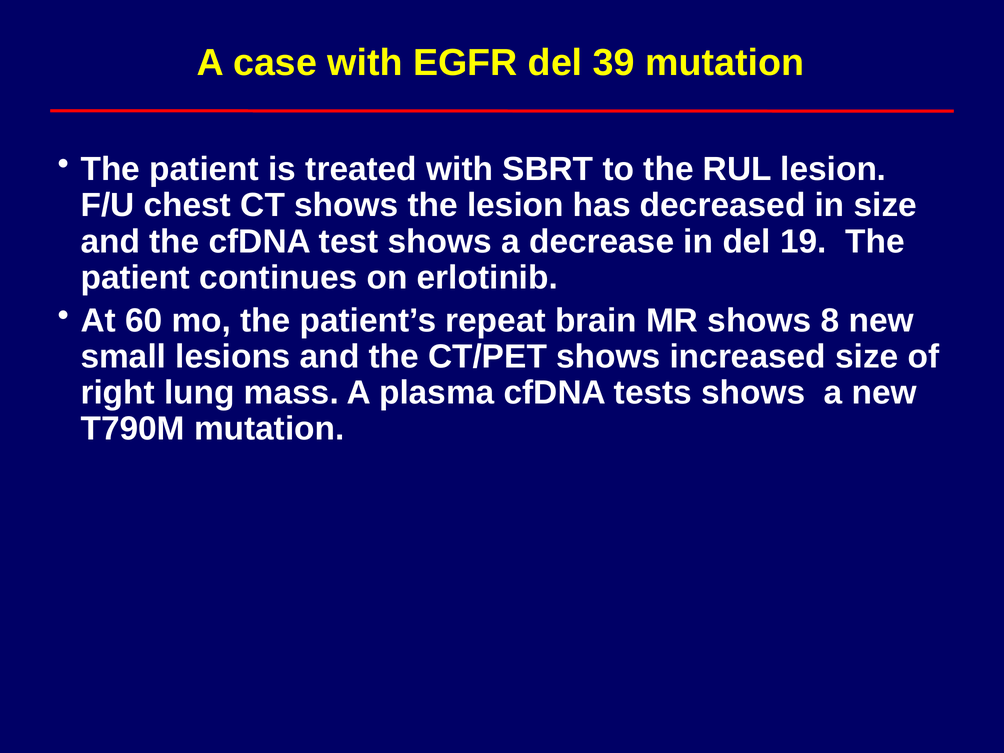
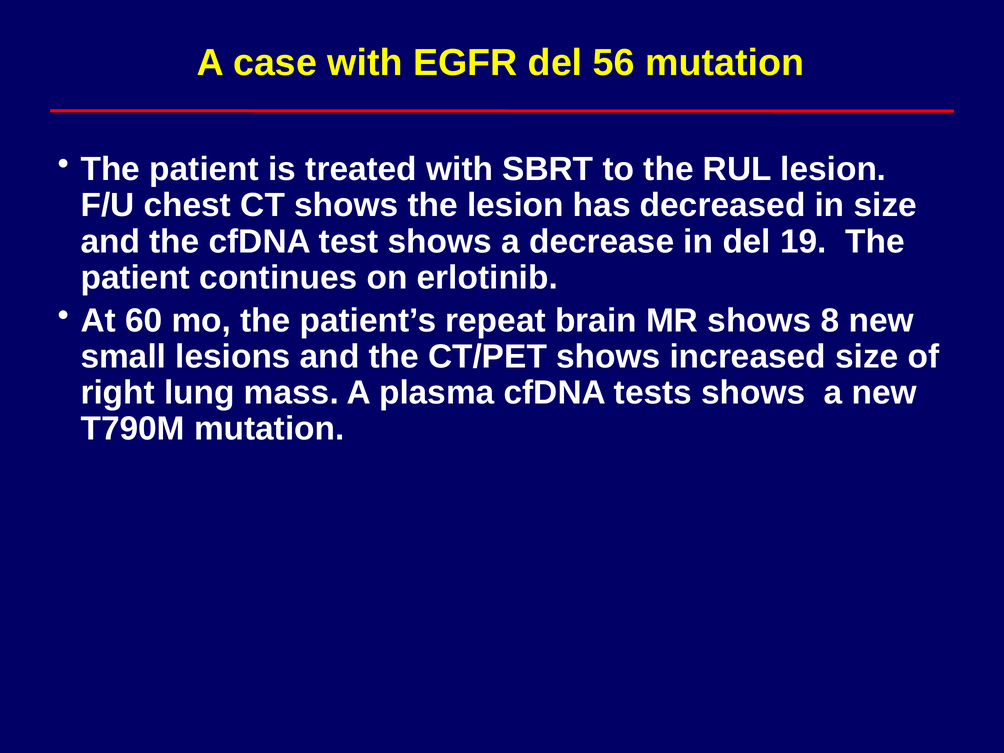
39: 39 -> 56 (614, 63)
